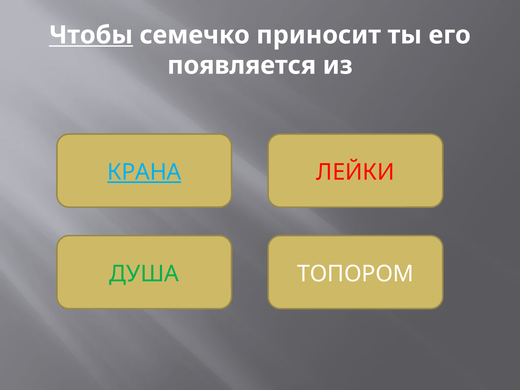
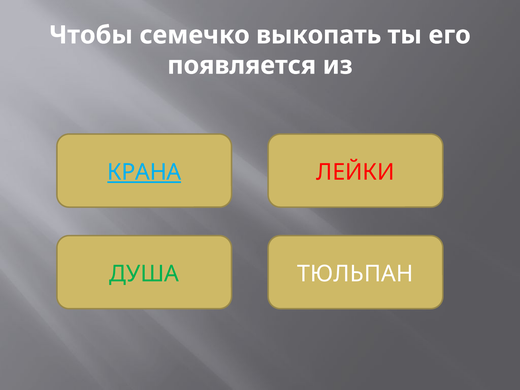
Чтобы underline: present -> none (91, 35)
приносит: приносит -> выкопать (319, 35)
ТОПОРОМ: ТОПОРОМ -> ТЮЛЬПАН (355, 274)
